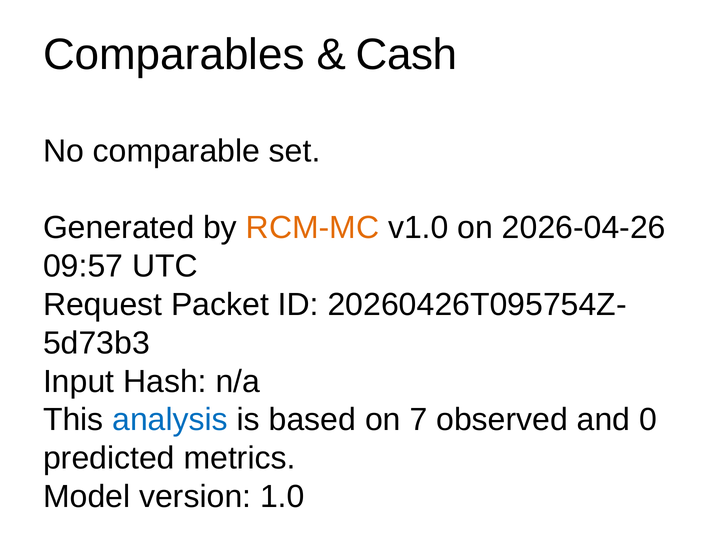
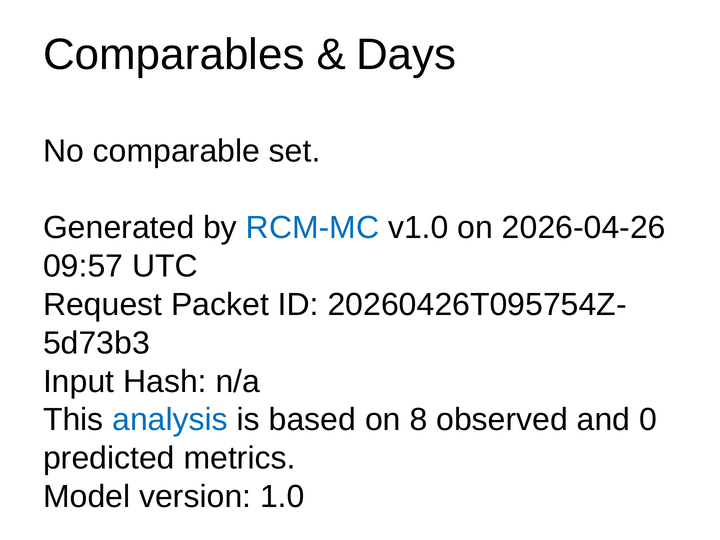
Cash: Cash -> Days (406, 55)
RCM-MC colour: orange -> blue (313, 228)
7: 7 -> 8 (418, 420)
